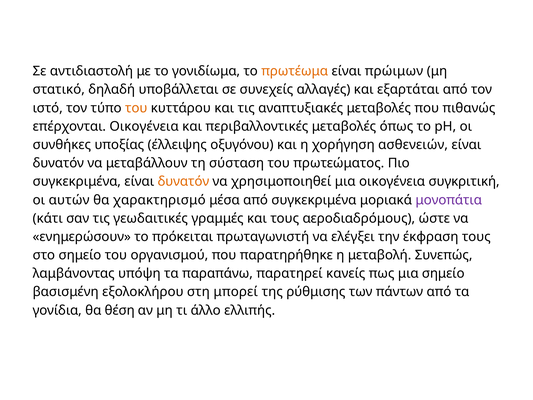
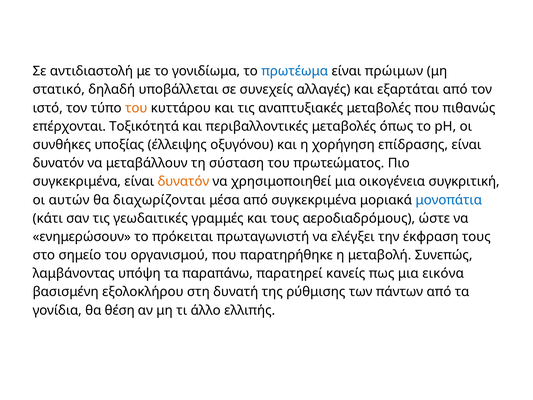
πρωτέωμα colour: orange -> blue (295, 71)
επέρχονται Οικογένεια: Οικογένεια -> Τοξικότητά (144, 126)
ασθενειών: ασθενειών -> επίδρασης (413, 145)
χαρακτηρισμό: χαρακτηρισμό -> διαχωρίζονται (159, 200)
μονοπάτια colour: purple -> blue (449, 200)
μια σημείο: σημείο -> εικόνα (443, 273)
μπορεί: μπορεί -> δυνατή (236, 292)
